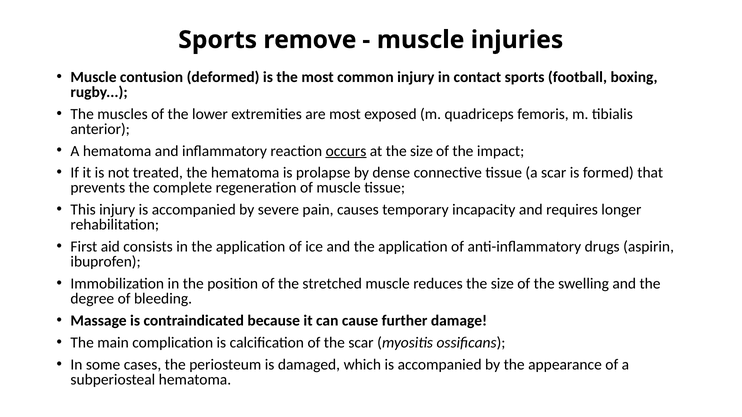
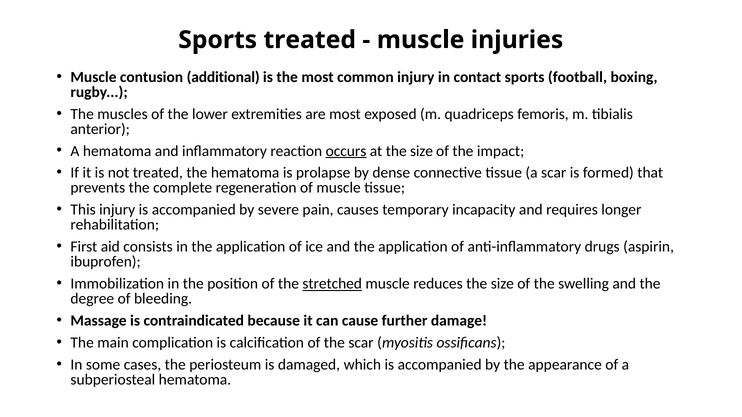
Sports remove: remove -> treated (310, 40)
deformed: deformed -> additional (223, 77)
stretched underline: none -> present (332, 284)
